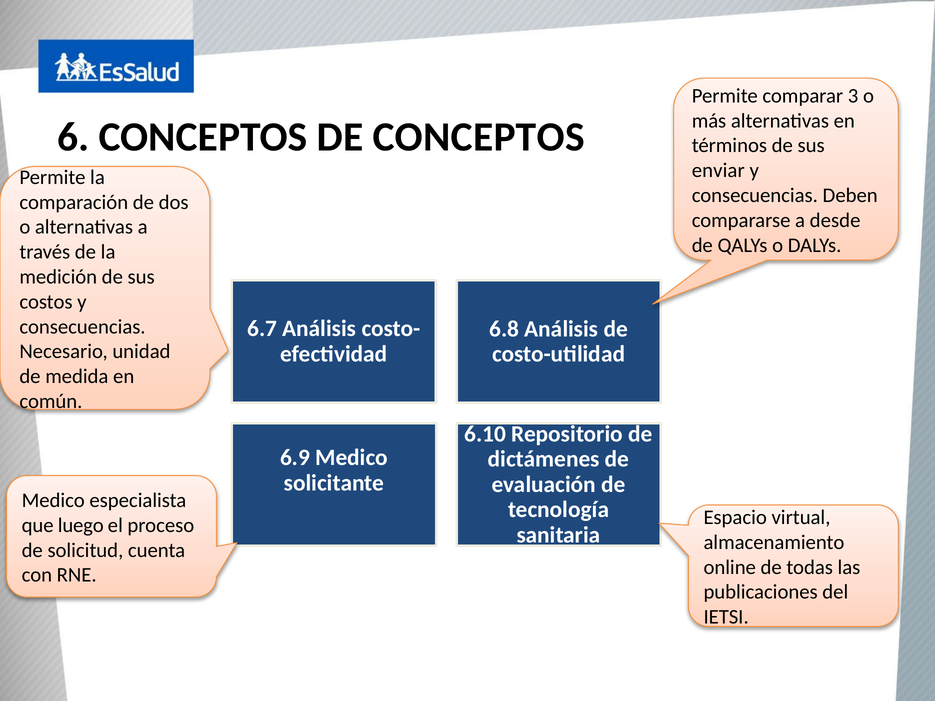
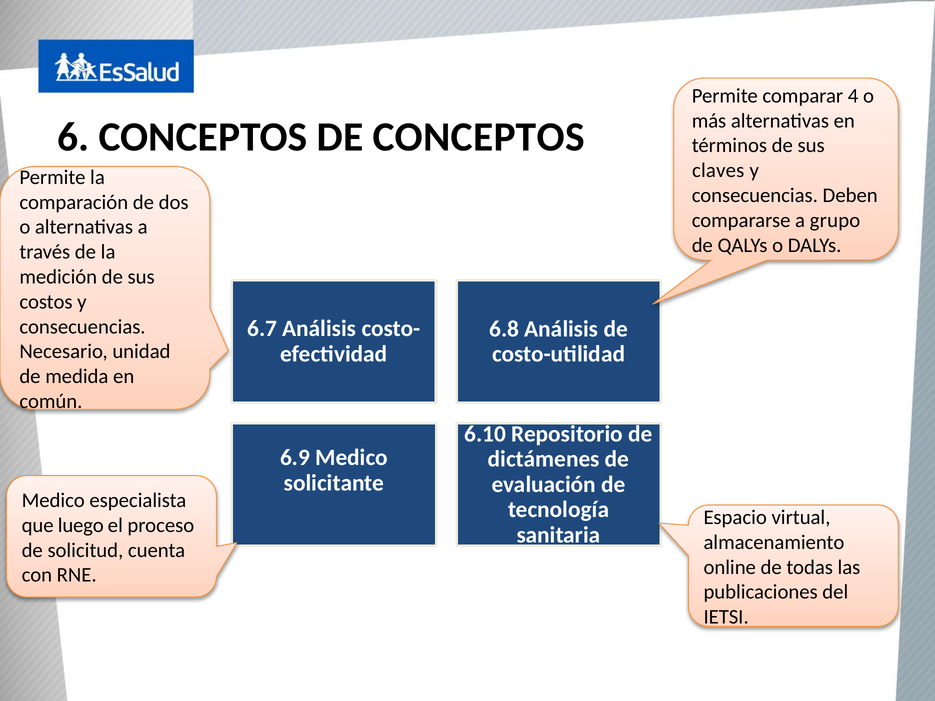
3: 3 -> 4 (853, 96)
enviar: enviar -> claves (718, 171)
desde: desde -> grupo (835, 220)
